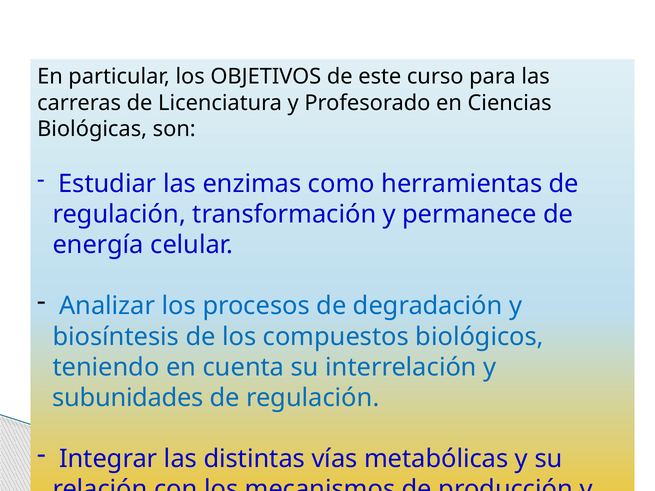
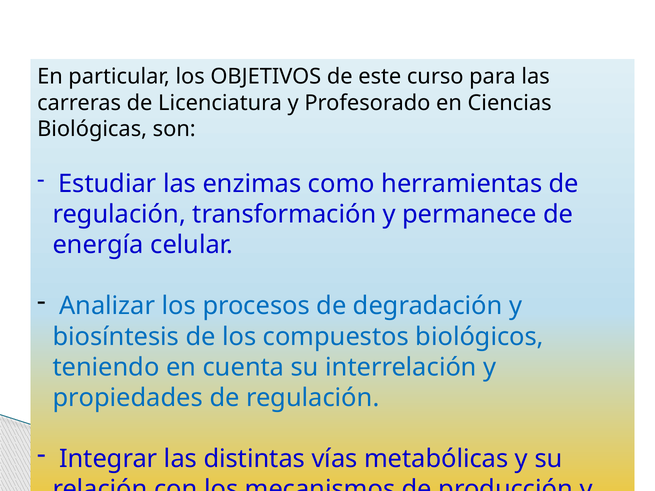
subunidades: subunidades -> propiedades (128, 398)
